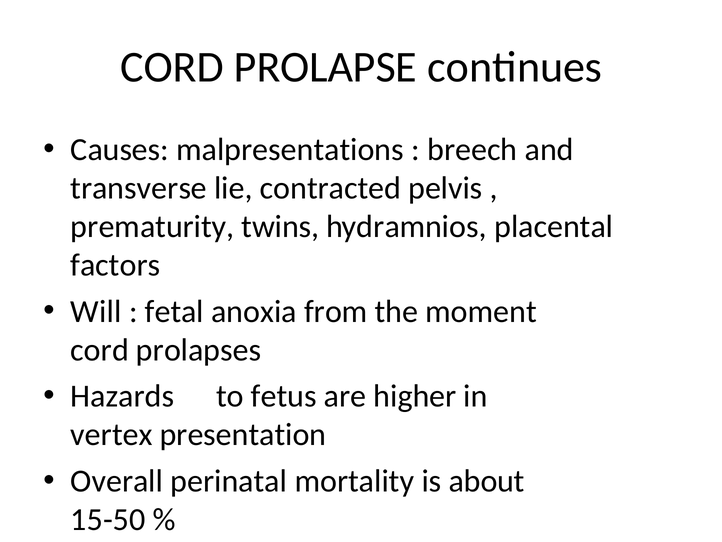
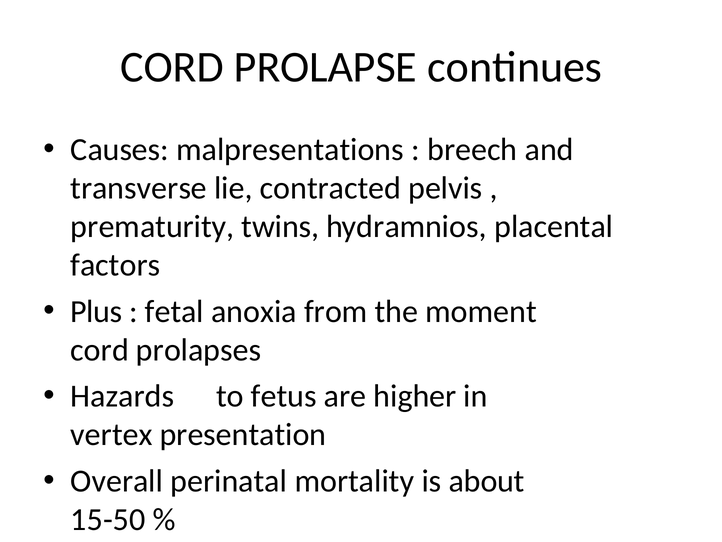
Will: Will -> Plus (96, 311)
